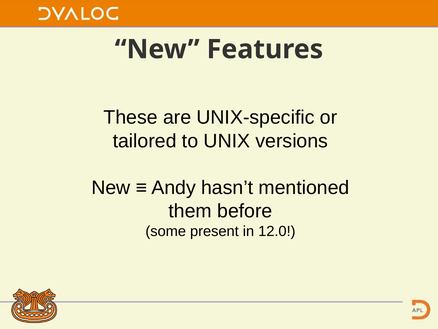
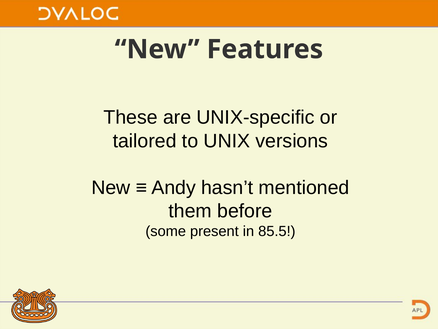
12.0: 12.0 -> 85.5 (277, 231)
